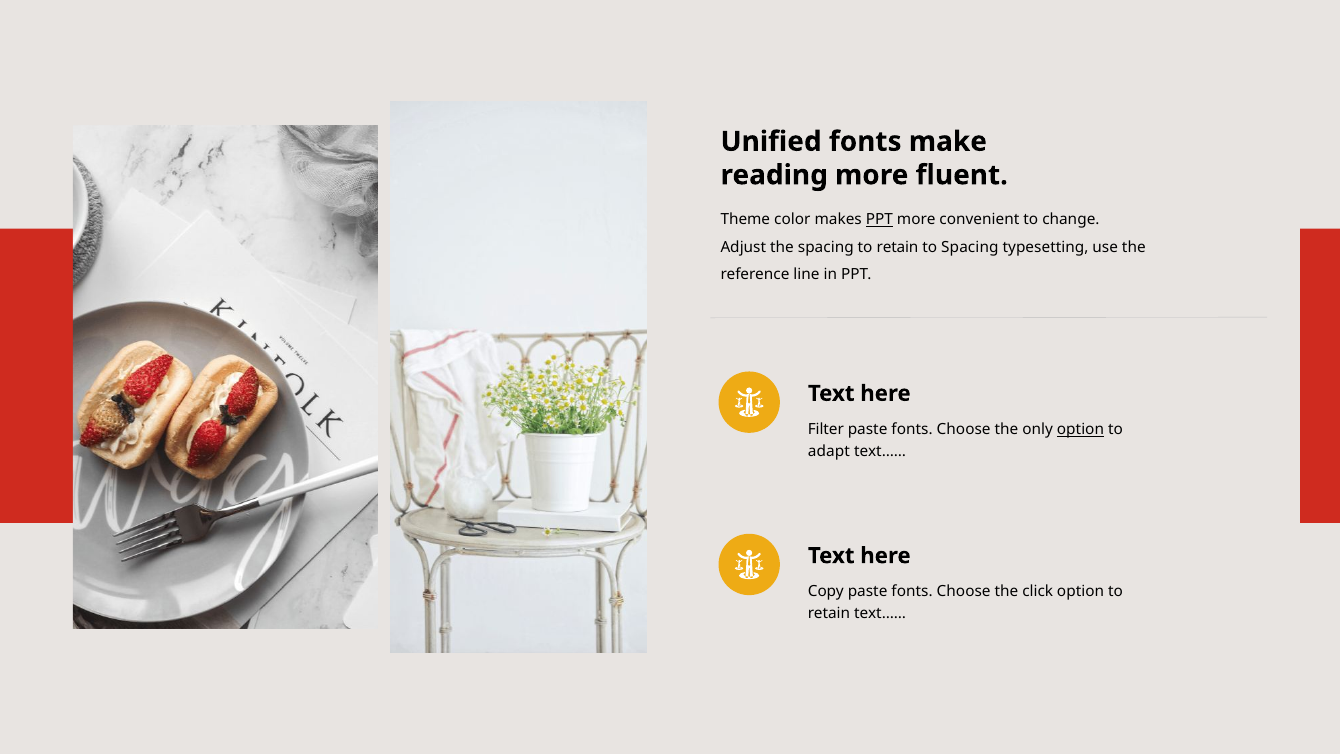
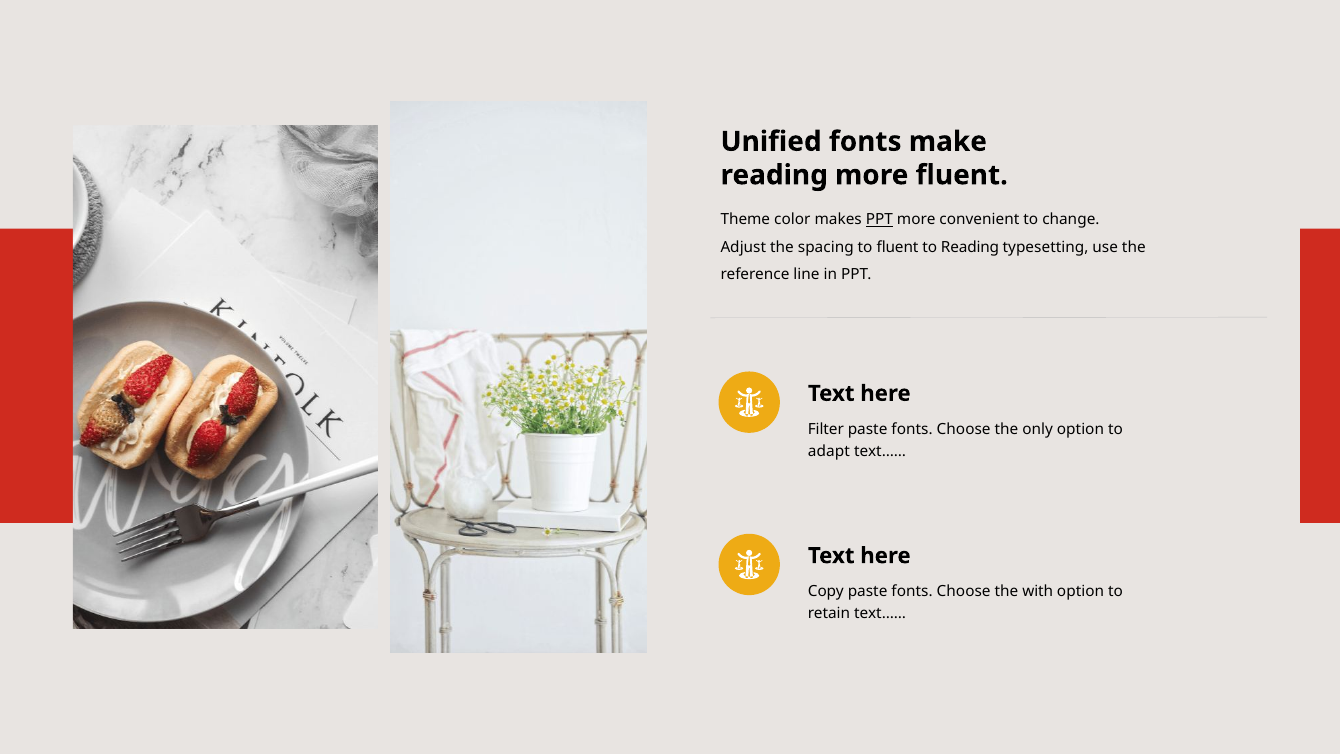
spacing to retain: retain -> fluent (898, 247)
to Spacing: Spacing -> Reading (970, 247)
option underline: present -> none (1080, 429)
click: click -> with (1038, 592)
